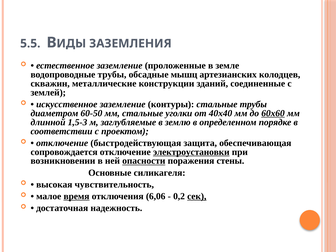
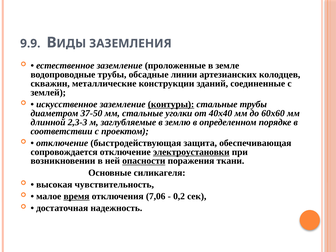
5.5: 5.5 -> 9.9 (30, 43)
мышц: мышц -> линии (184, 75)
контуры underline: none -> present (171, 104)
60-50: 60-50 -> 37-50 (91, 113)
60х60 underline: present -> none (273, 113)
1,5-3: 1,5-3 -> 2,3-3 (78, 122)
стены: стены -> ткани (230, 161)
6,06: 6,06 -> 7,06 (156, 196)
сек underline: present -> none (197, 196)
